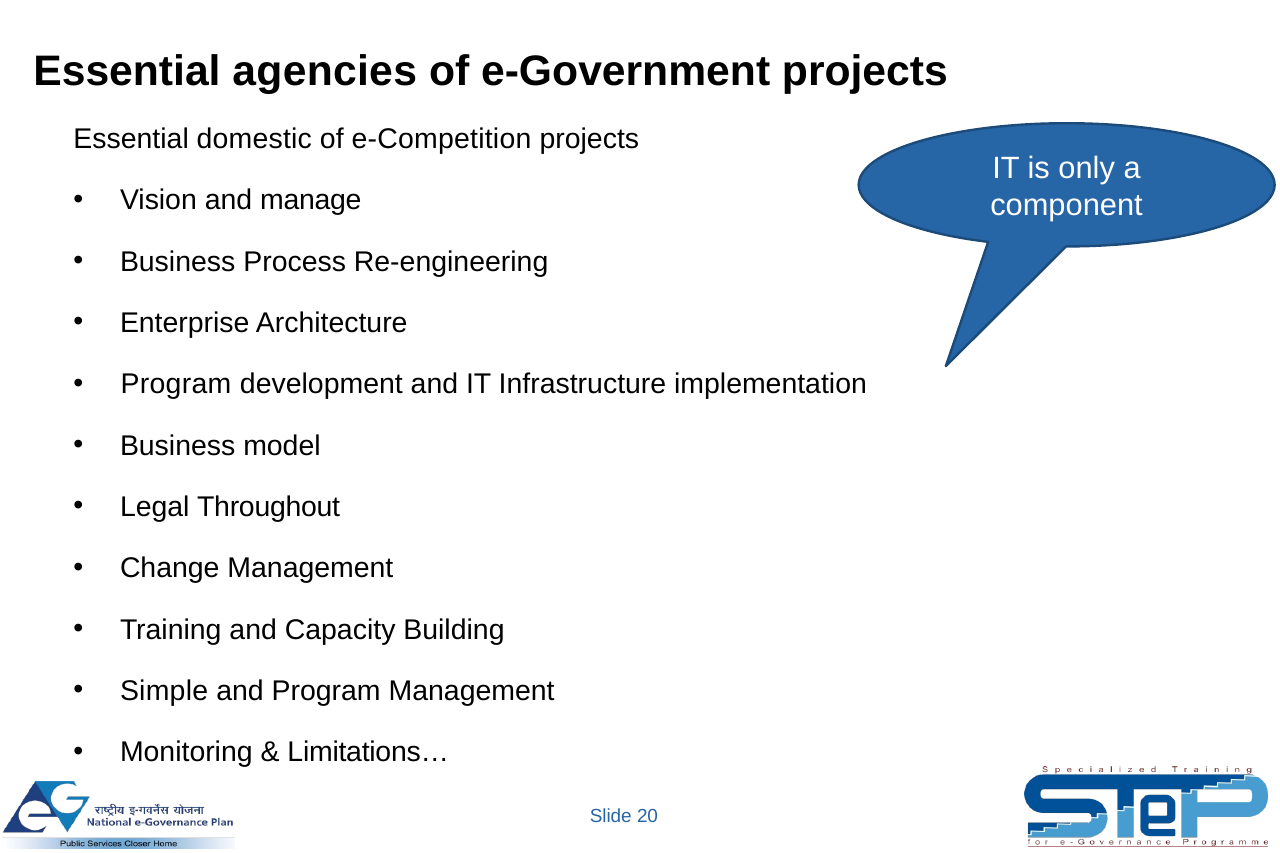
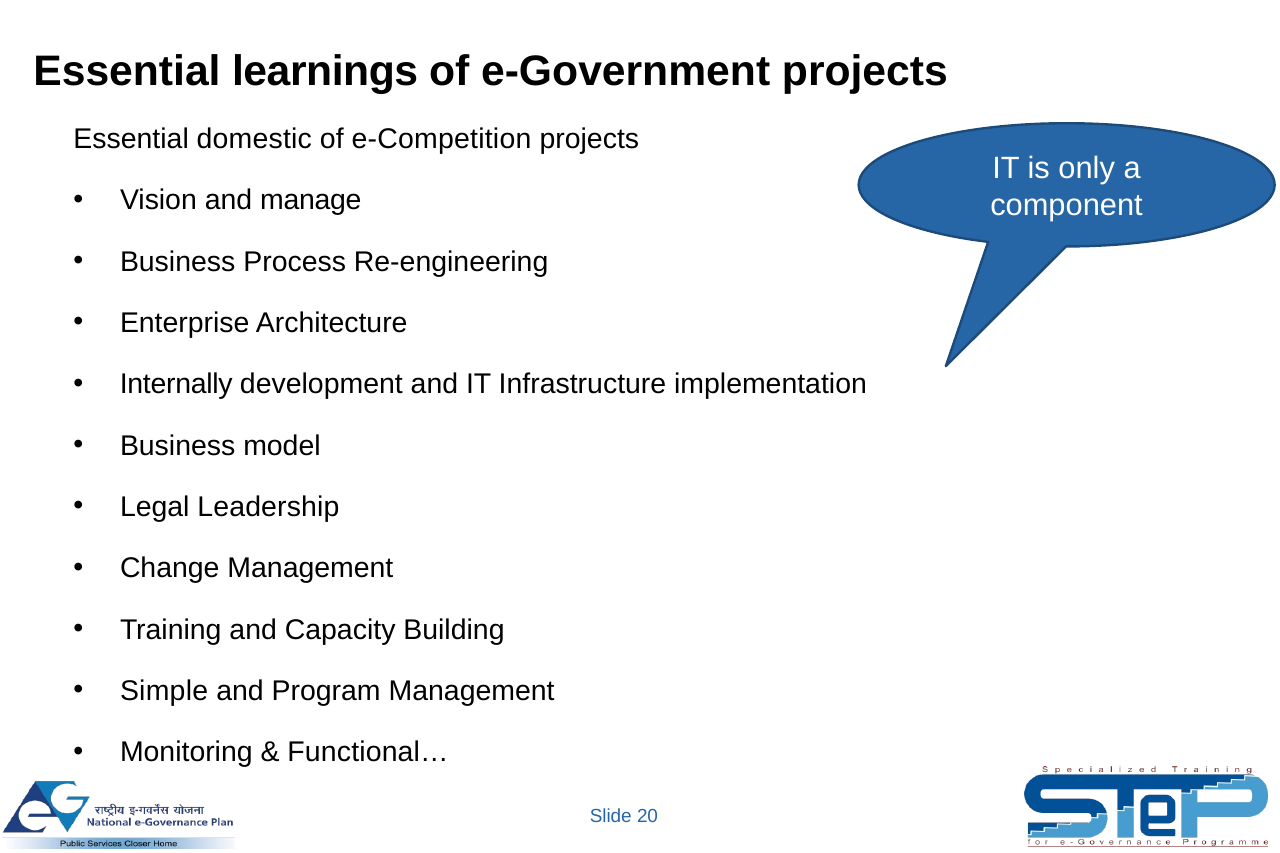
agencies: agencies -> learnings (325, 71)
Program: Program -> Internally (176, 385)
Throughout: Throughout -> Leadership (268, 507)
Limitations…: Limitations… -> Functional… (368, 753)
